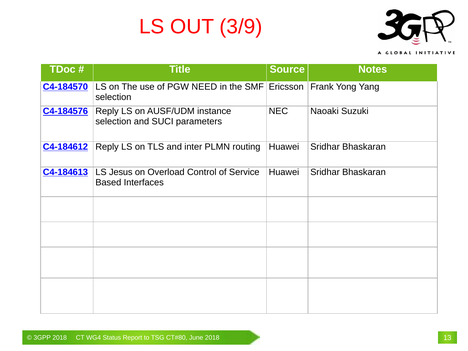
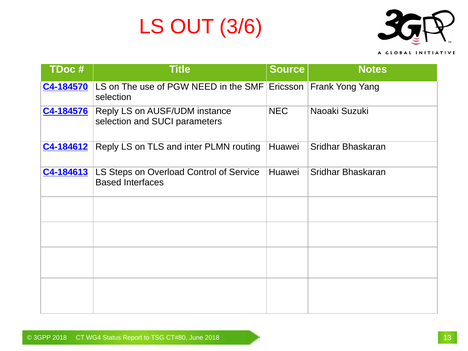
3/9: 3/9 -> 3/6 (241, 27)
Jesus: Jesus -> Steps (121, 172)
